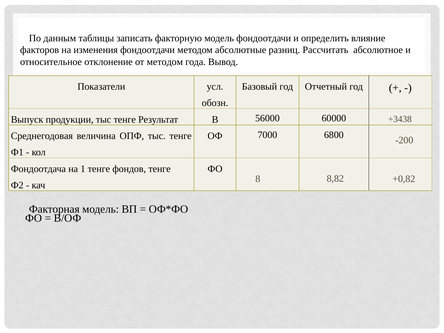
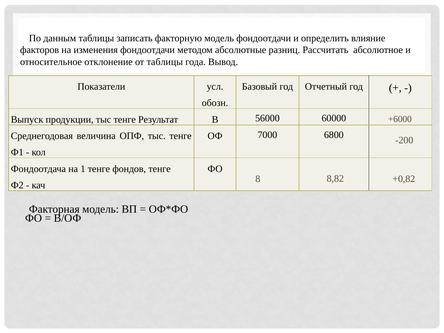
от методом: методом -> таблицы (165, 62)
+3438: +3438 -> +6000 (400, 119)
